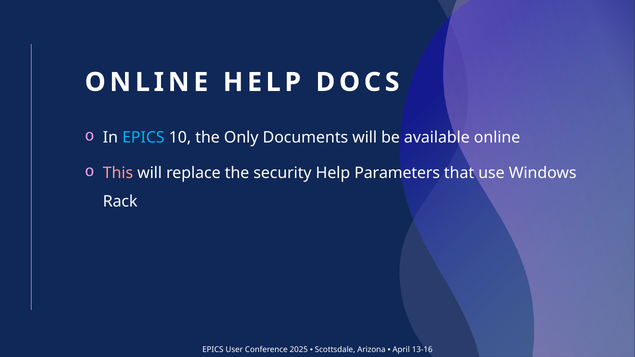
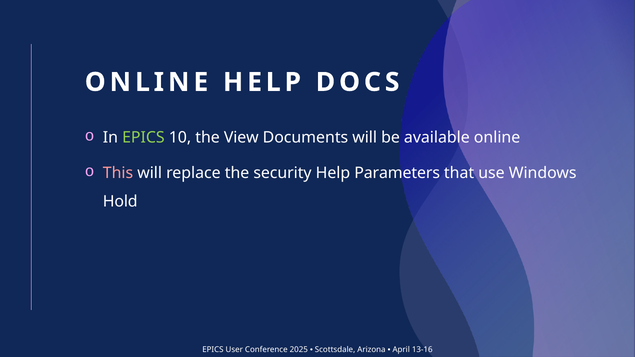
EPICS colour: light blue -> light green (143, 138)
Only: Only -> View (241, 138)
Rack: Rack -> Hold (120, 202)
